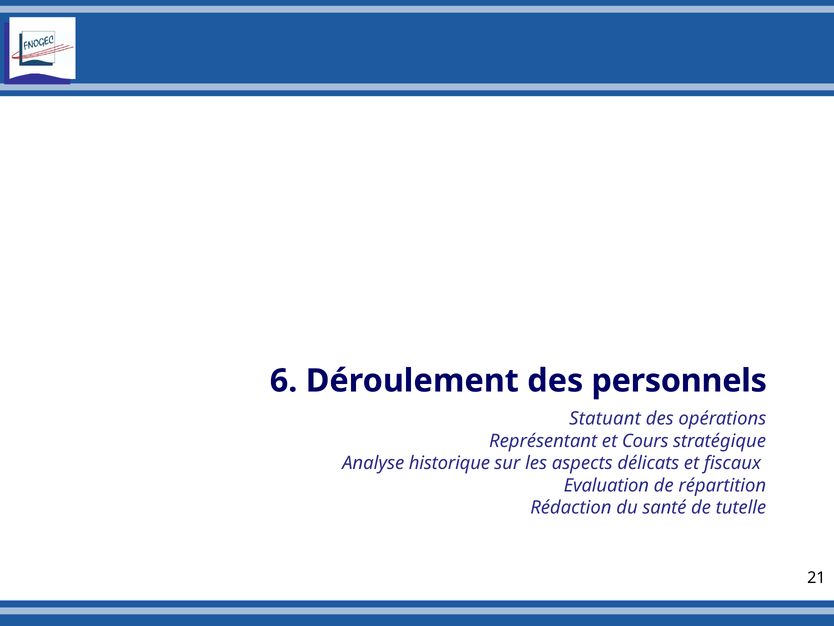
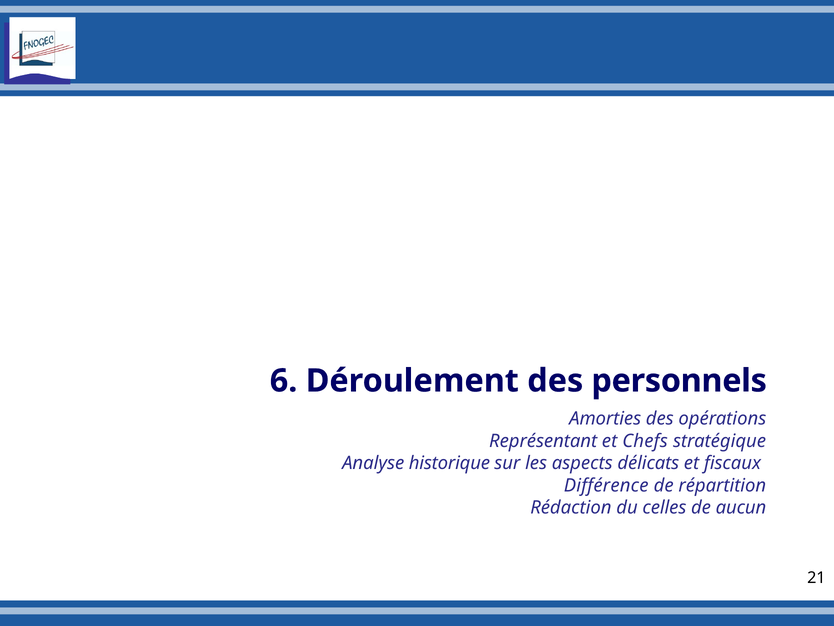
Statuant: Statuant -> Amorties (605, 419)
Cours: Cours -> Chefs (645, 441)
Evaluation: Evaluation -> Différence (606, 485)
santé: santé -> celles (664, 507)
tutelle: tutelle -> aucun (741, 507)
